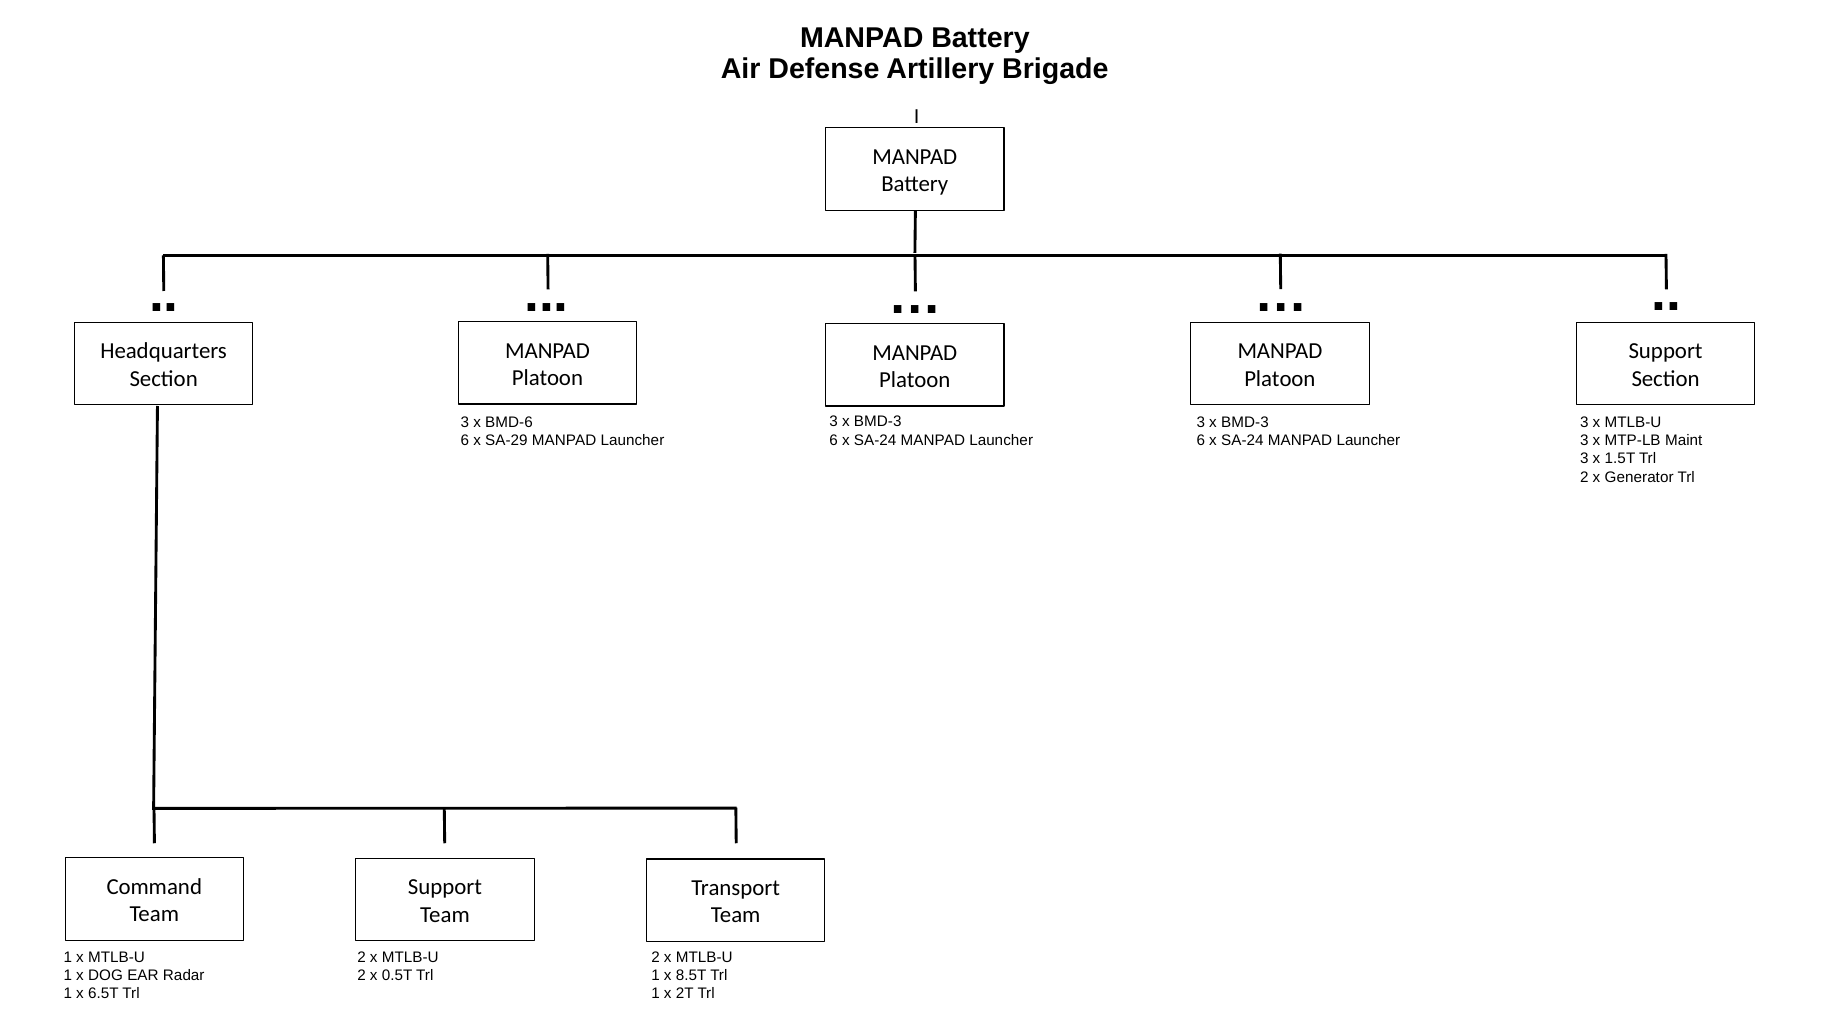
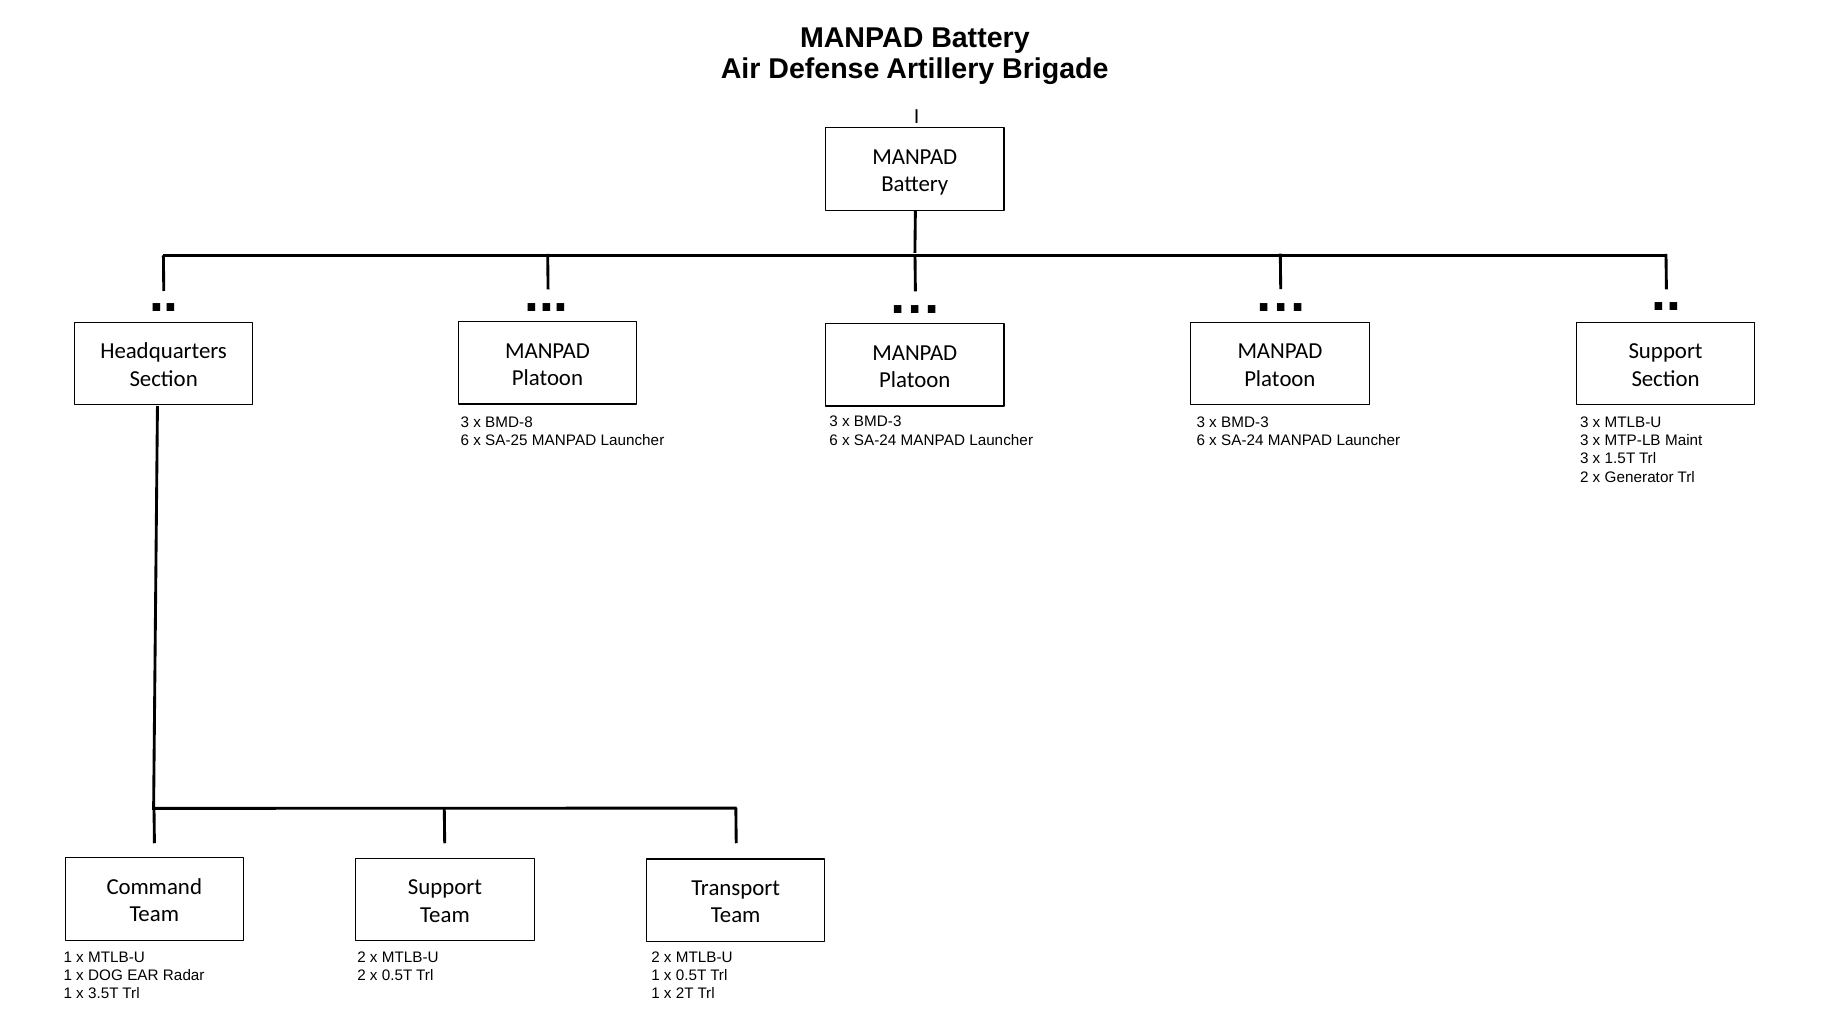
BMD-6: BMD-6 -> BMD-8 (509, 422)
SA-29: SA-29 -> SA-25 (506, 440)
1 x 8.5T: 8.5T -> 0.5T (691, 975)
6.5T: 6.5T -> 3.5T (103, 993)
